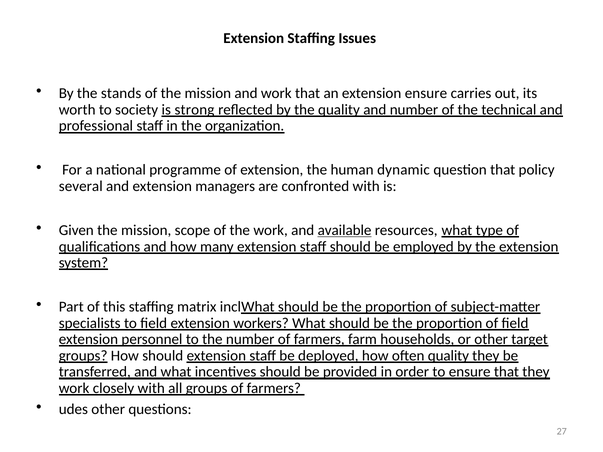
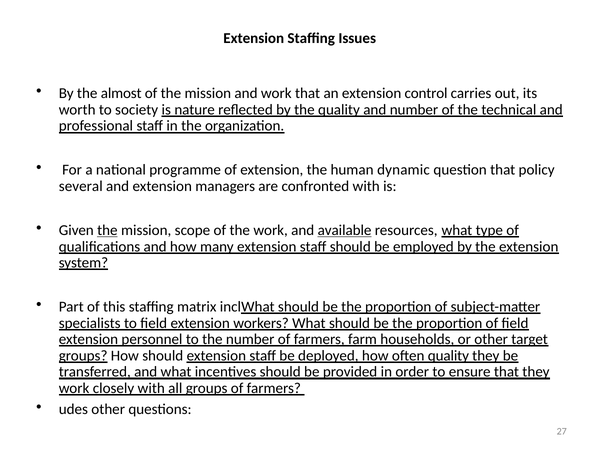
stands: stands -> almost (121, 94)
extension ensure: ensure -> control (426, 94)
strong: strong -> nature (195, 110)
the underline: none -> present (107, 230)
